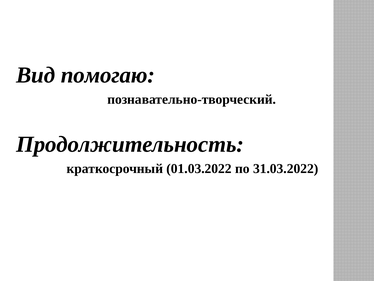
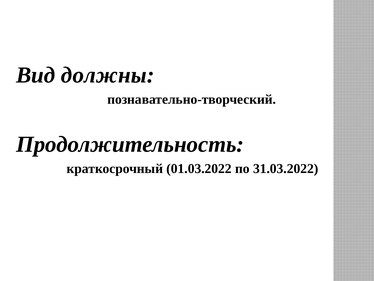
помогаю: помогаю -> должны (108, 75)
